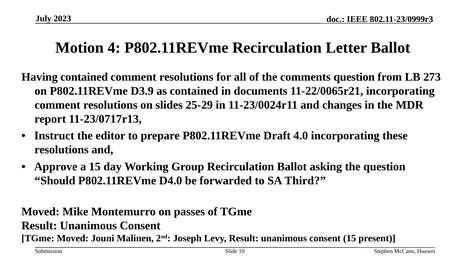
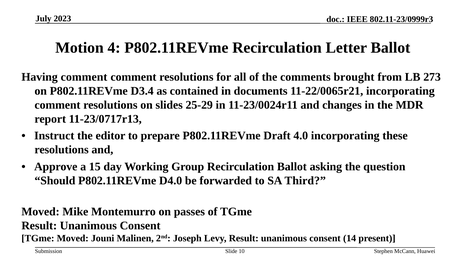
Having contained: contained -> comment (84, 77)
comments question: question -> brought (354, 77)
D3.9: D3.9 -> D3.4 (142, 91)
consent 15: 15 -> 14 (350, 238)
